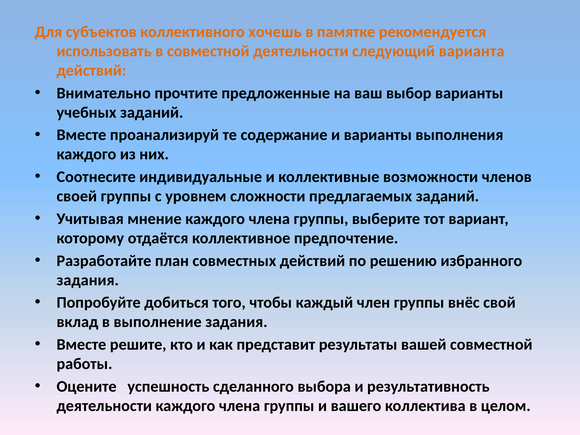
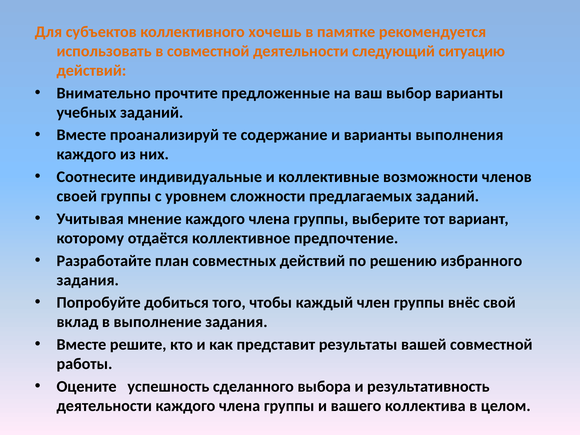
варианта: варианта -> ситуацию (472, 51)
